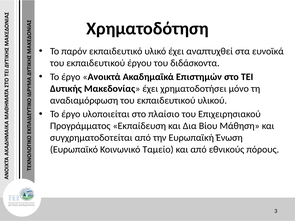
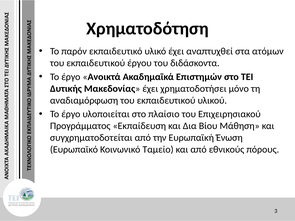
ευνοϊκά: ευνοϊκά -> ατόμων (268, 51)
